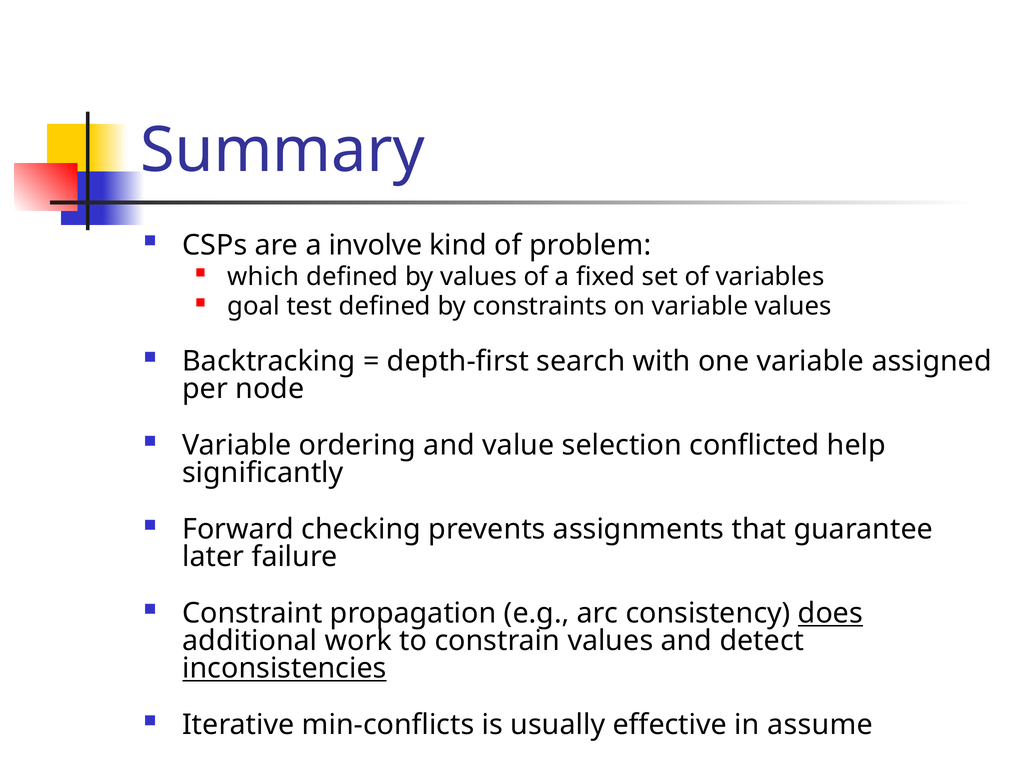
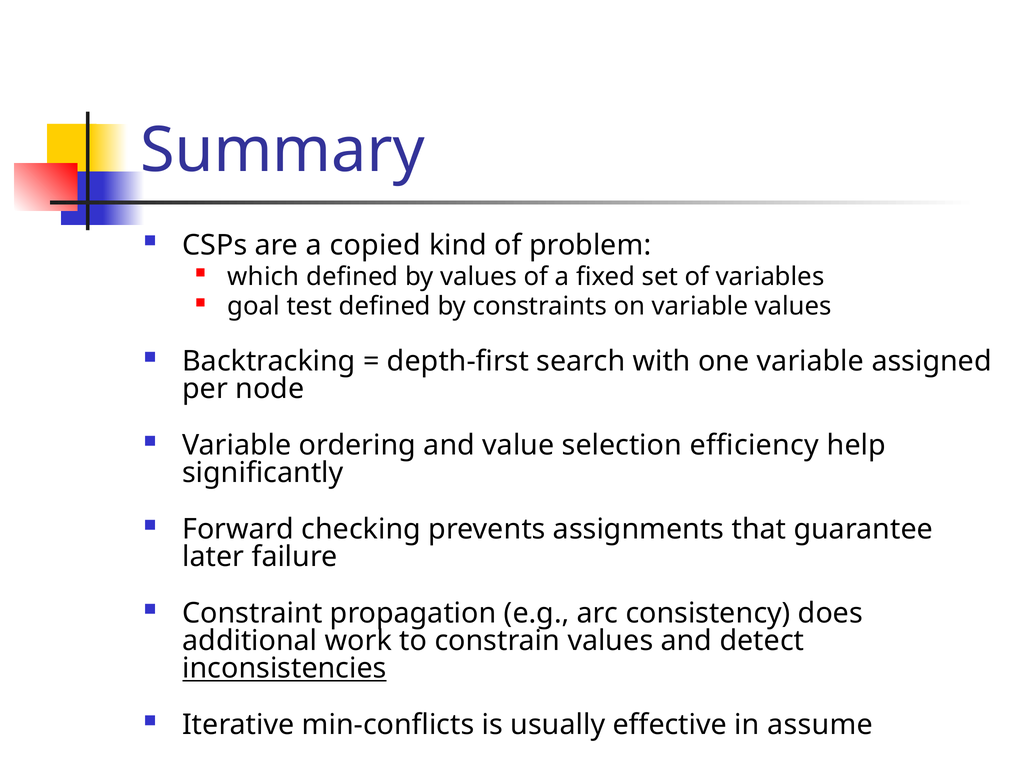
involve: involve -> copied (375, 245)
conflicted: conflicted -> efficiency (754, 446)
does underline: present -> none (830, 614)
